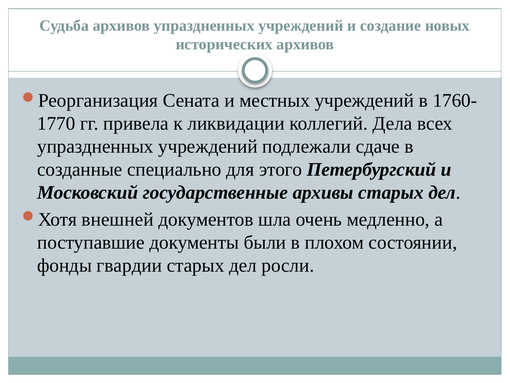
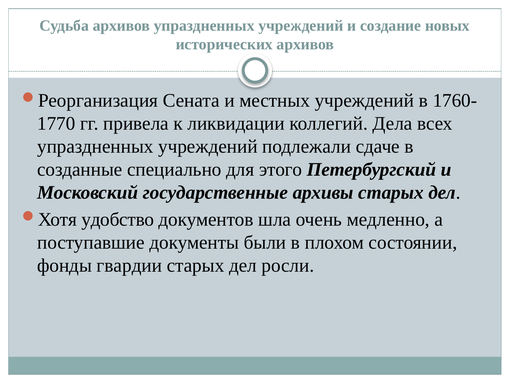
внешней: внешней -> удобство (118, 219)
